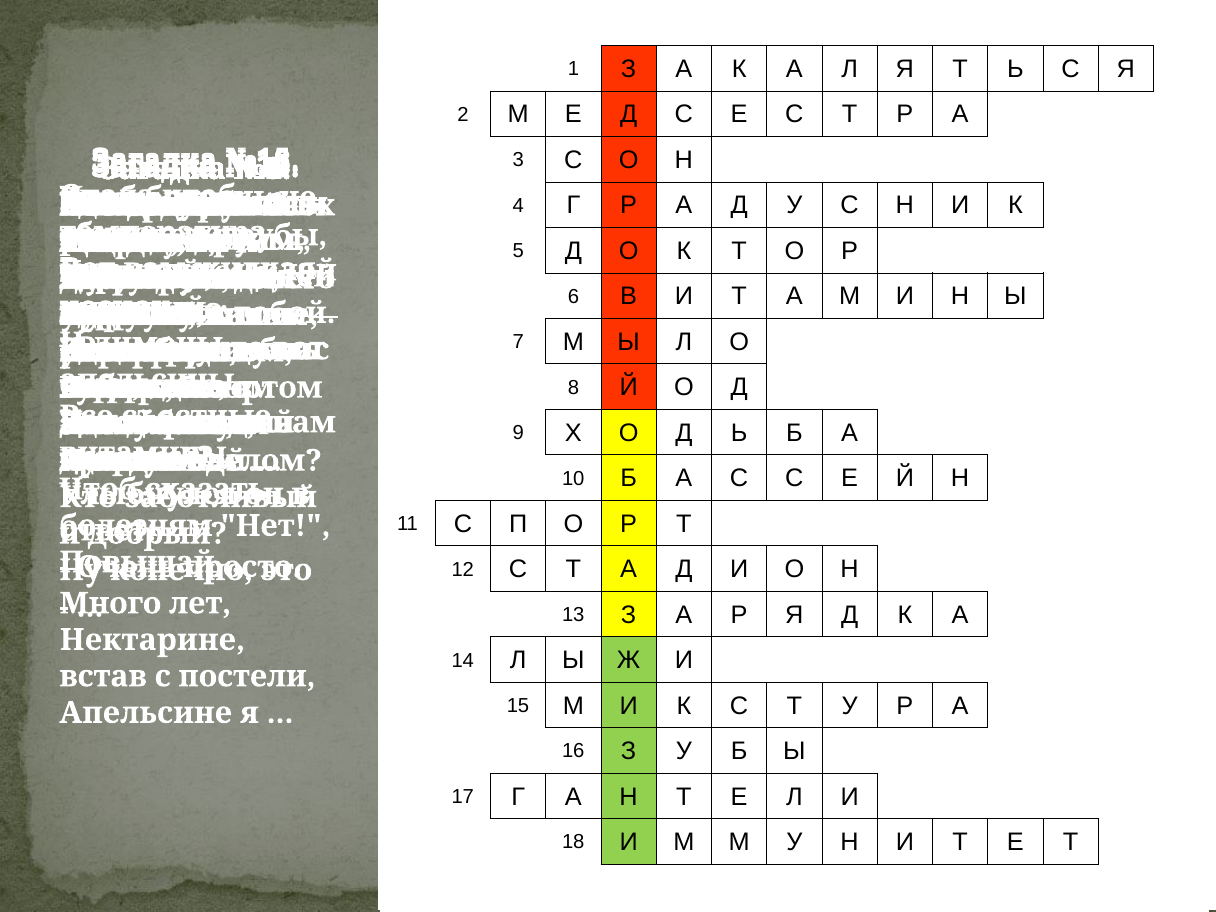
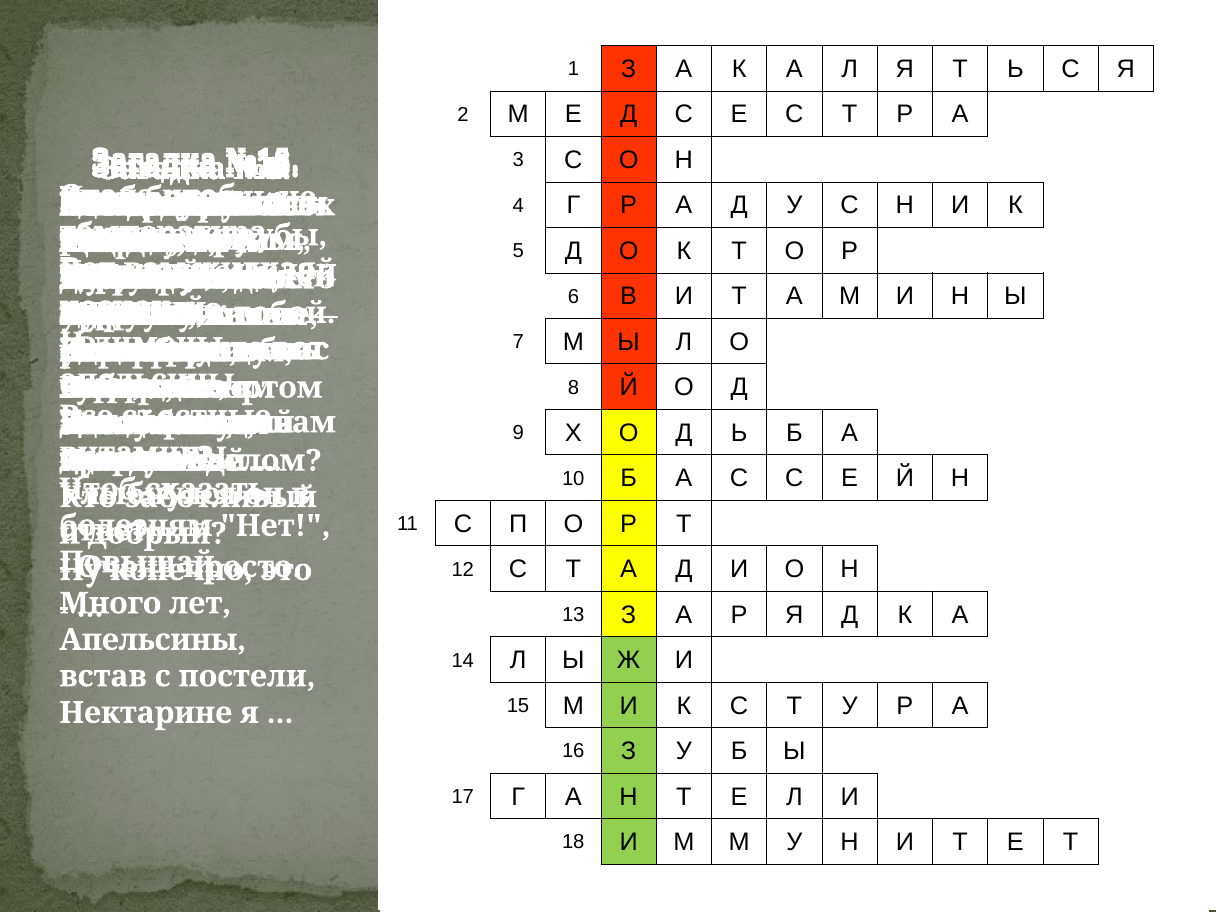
Нектарине: Нектарине -> Апельсины (153, 640)
Апельсине: Апельсине -> Нектарине (146, 713)
